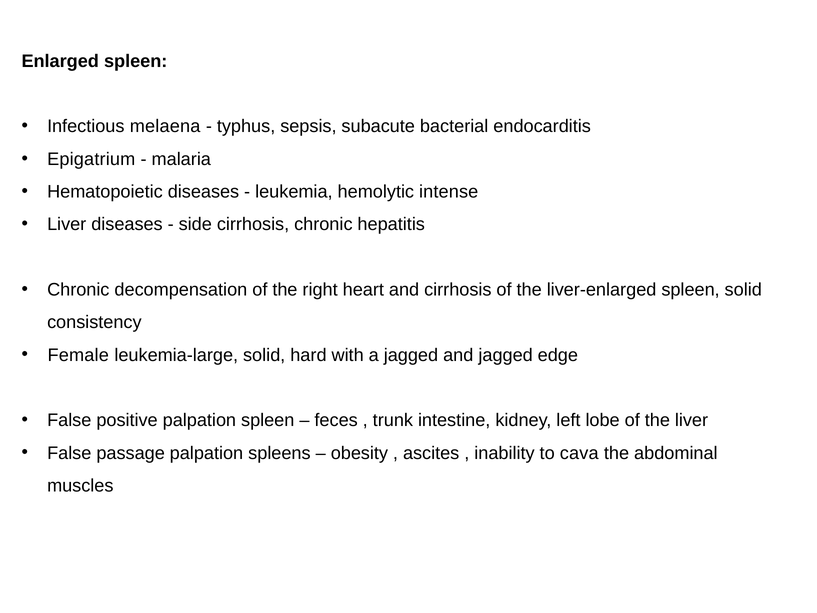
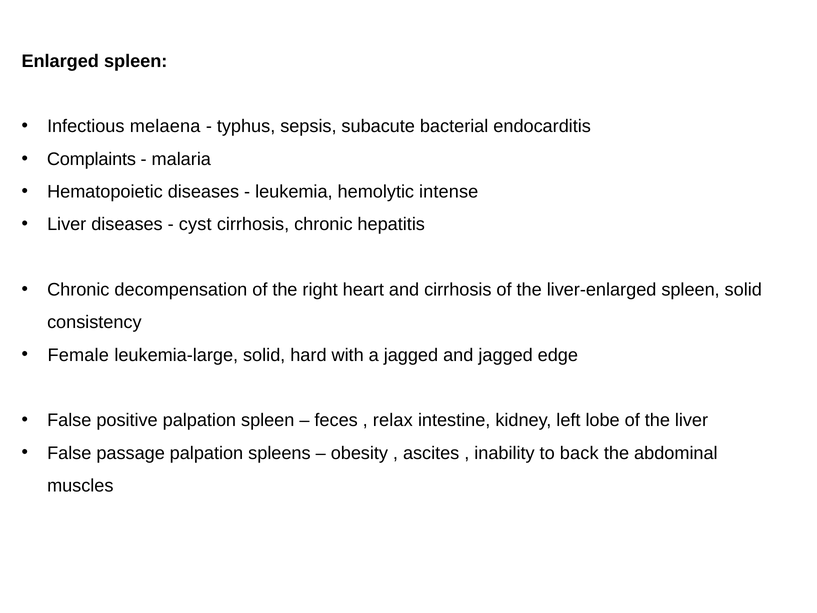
Epigatrium: Epigatrium -> Complaints (91, 159)
side: side -> cyst (195, 224)
trunk: trunk -> relax (393, 420)
cava: cava -> back (579, 453)
